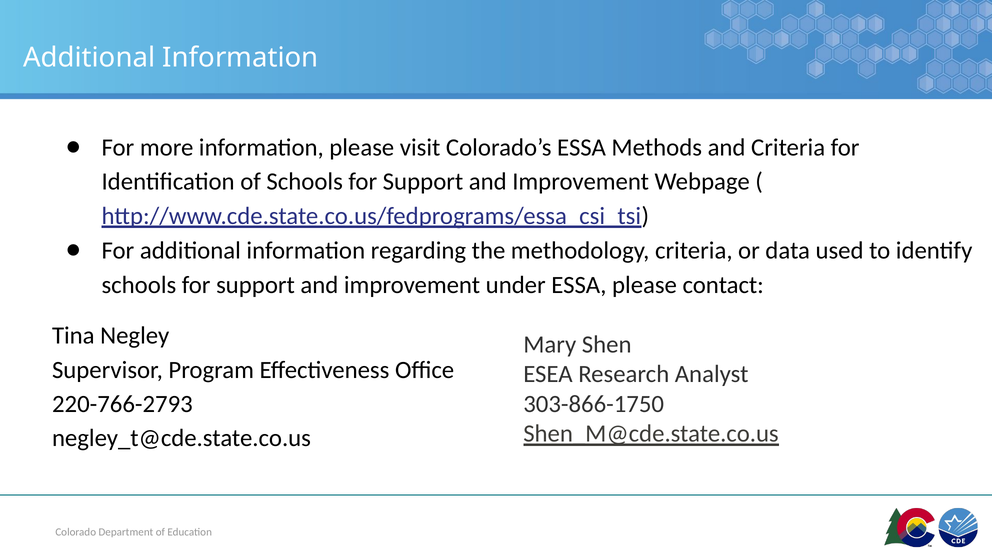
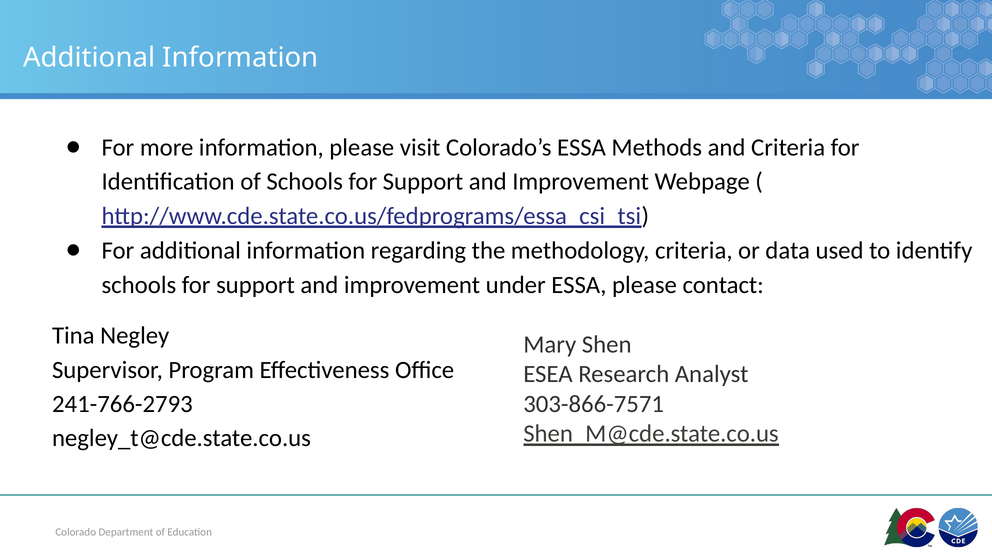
220-766-2793: 220-766-2793 -> 241-766-2793 (122, 404)
303-866-1750: 303-866-1750 -> 303-866-7571 (594, 404)
